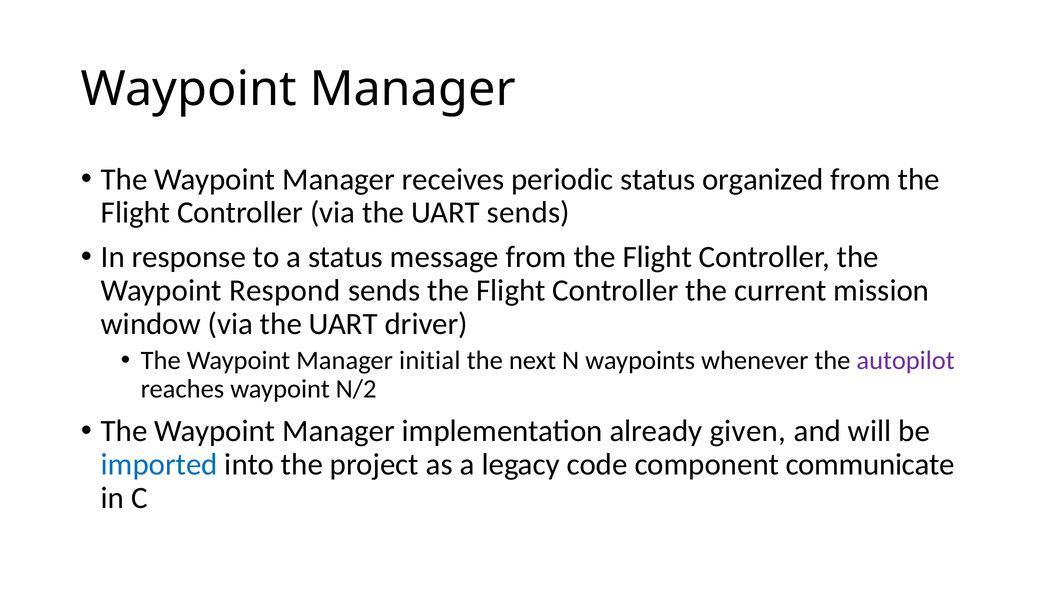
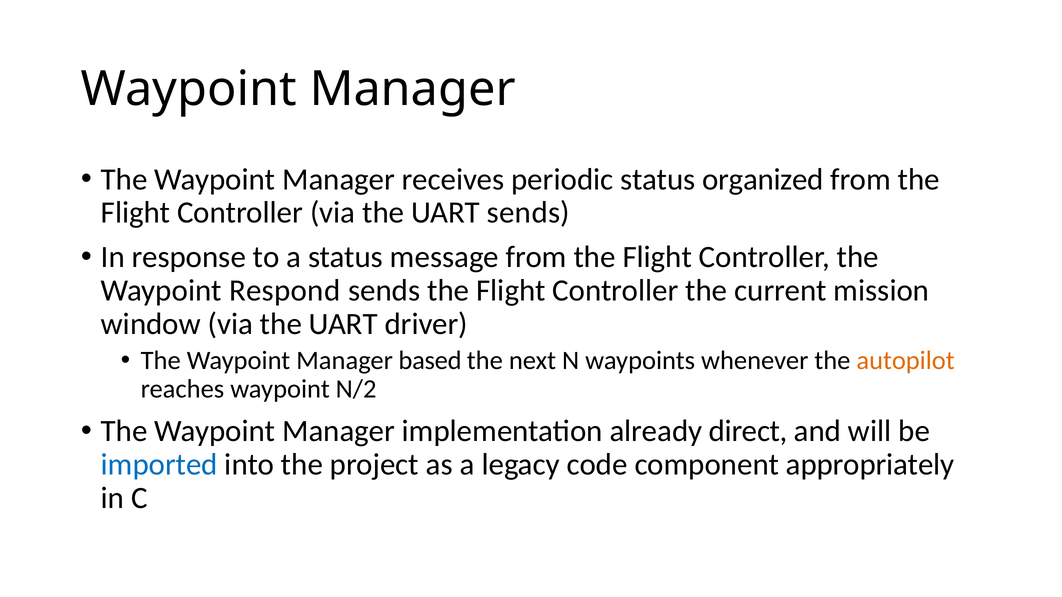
initial: initial -> based (430, 361)
autopilot colour: purple -> orange (906, 361)
given: given -> direct (748, 431)
communicate: communicate -> appropriately (870, 465)
